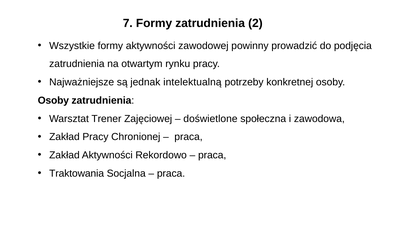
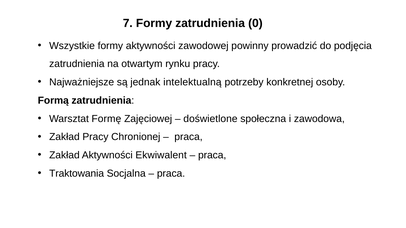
2: 2 -> 0 (255, 23)
Osoby: Osoby -> Formą (53, 101)
Trener: Trener -> Formę (106, 119)
Rekordowo: Rekordowo -> Ekwiwalent (161, 155)
